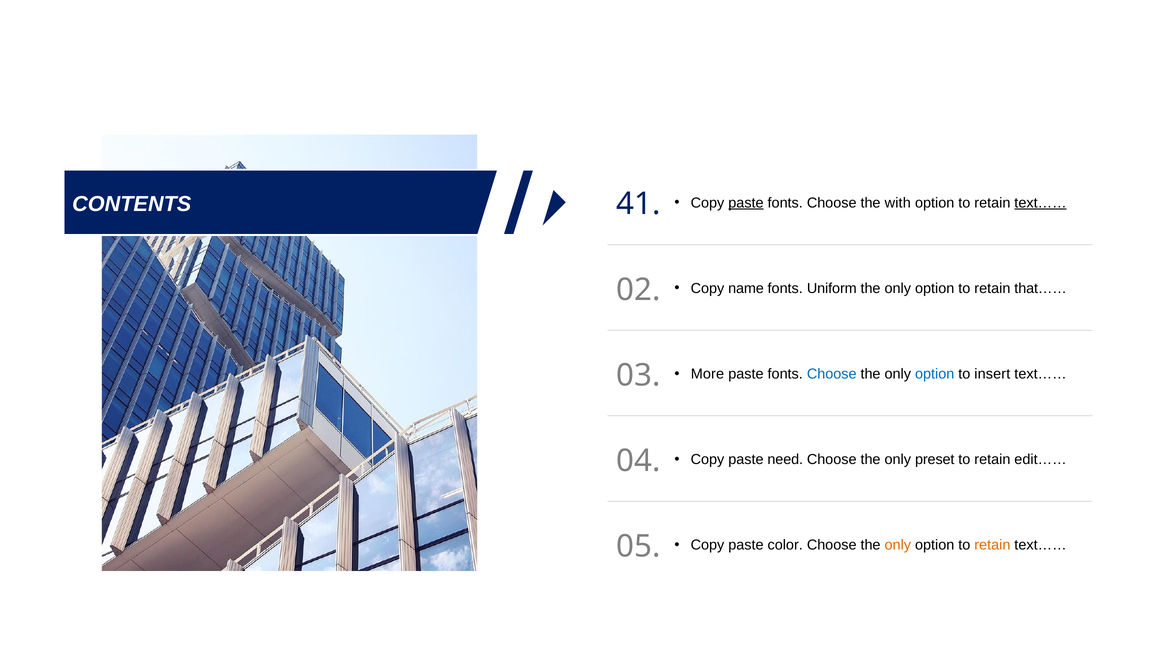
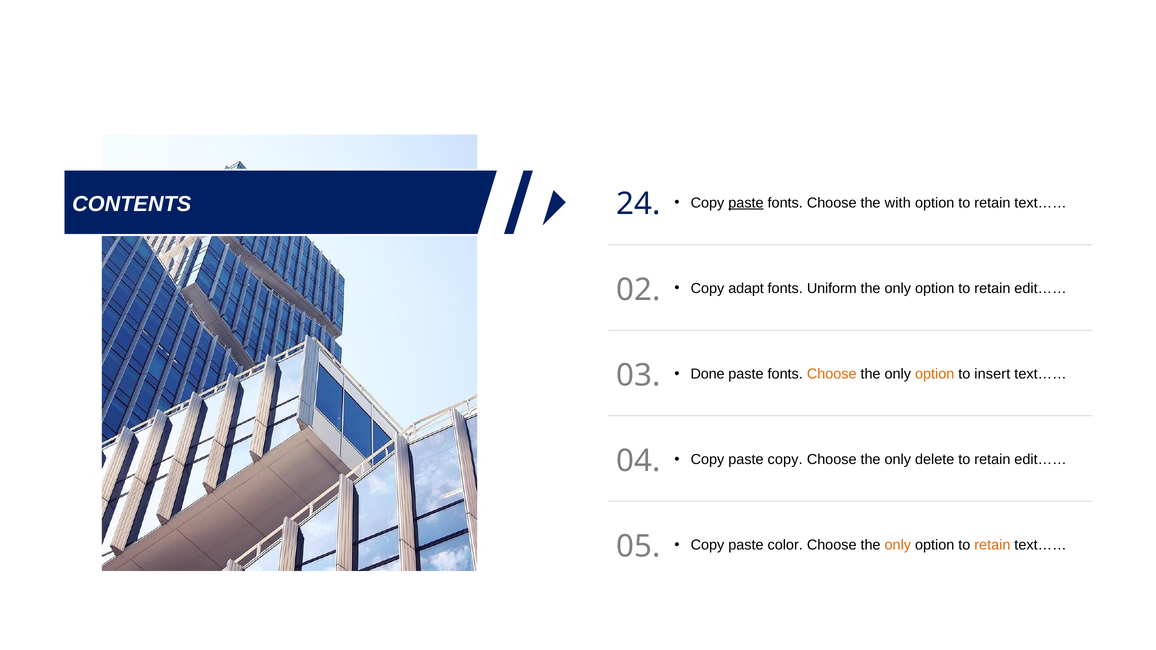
41: 41 -> 24 (638, 204)
text…… underline: present -> none (1040, 203)
name: name -> adapt (746, 289)
option to retain that……: that…… -> edit…… (1040, 289)
More: More -> Done (708, 374)
Choose colour: blue -> orange (832, 374)
option colour: blue -> orange (935, 374)
paste need: need -> copy (785, 460)
preset: preset -> delete (935, 460)
